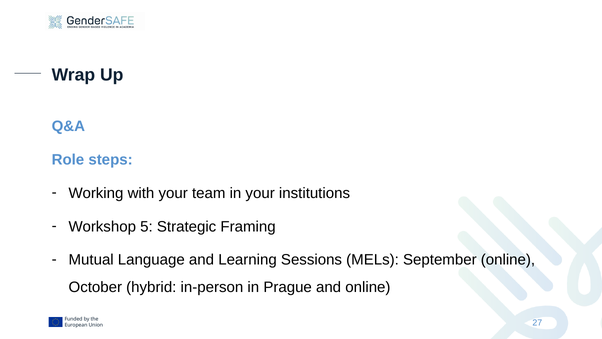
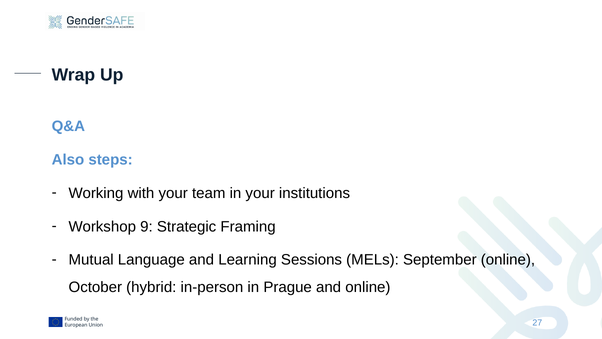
Role: Role -> Also (68, 160)
5: 5 -> 9 (146, 226)
